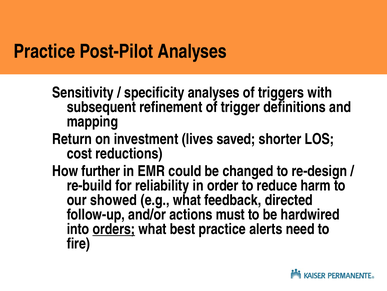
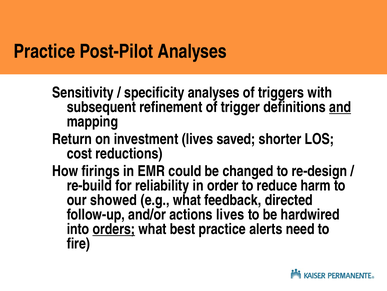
and underline: none -> present (340, 107)
further: further -> firings (101, 171)
actions must: must -> lives (230, 214)
